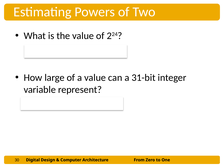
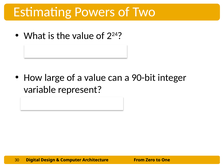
31-bit: 31-bit -> 90-bit (144, 78)
